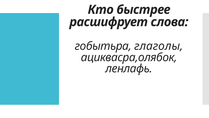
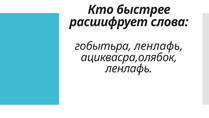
гобытьра глаголы: глаголы -> ленлафь (159, 46)
